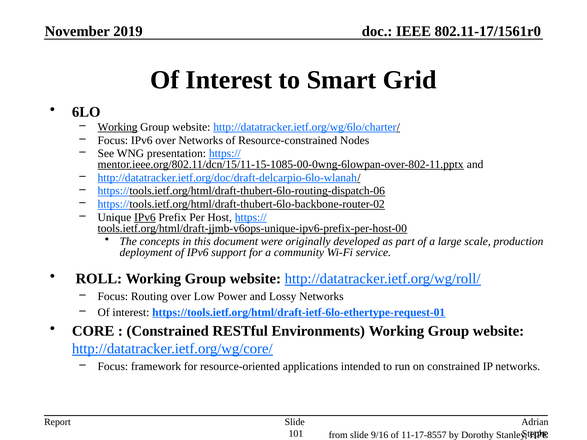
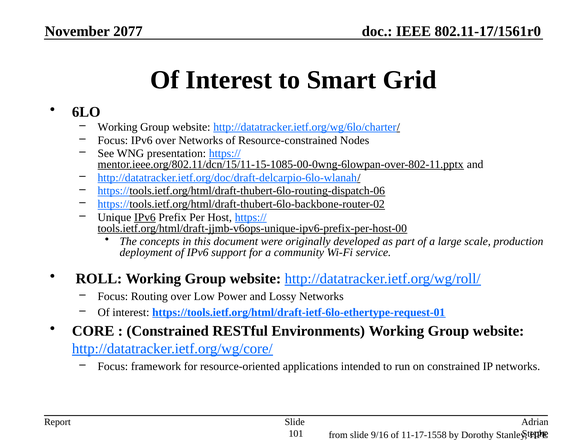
2019: 2019 -> 2077 (128, 31)
Working underline: present -> none (118, 127)
11-17-8557: 11-17-8557 -> 11-17-1558 (424, 435)
